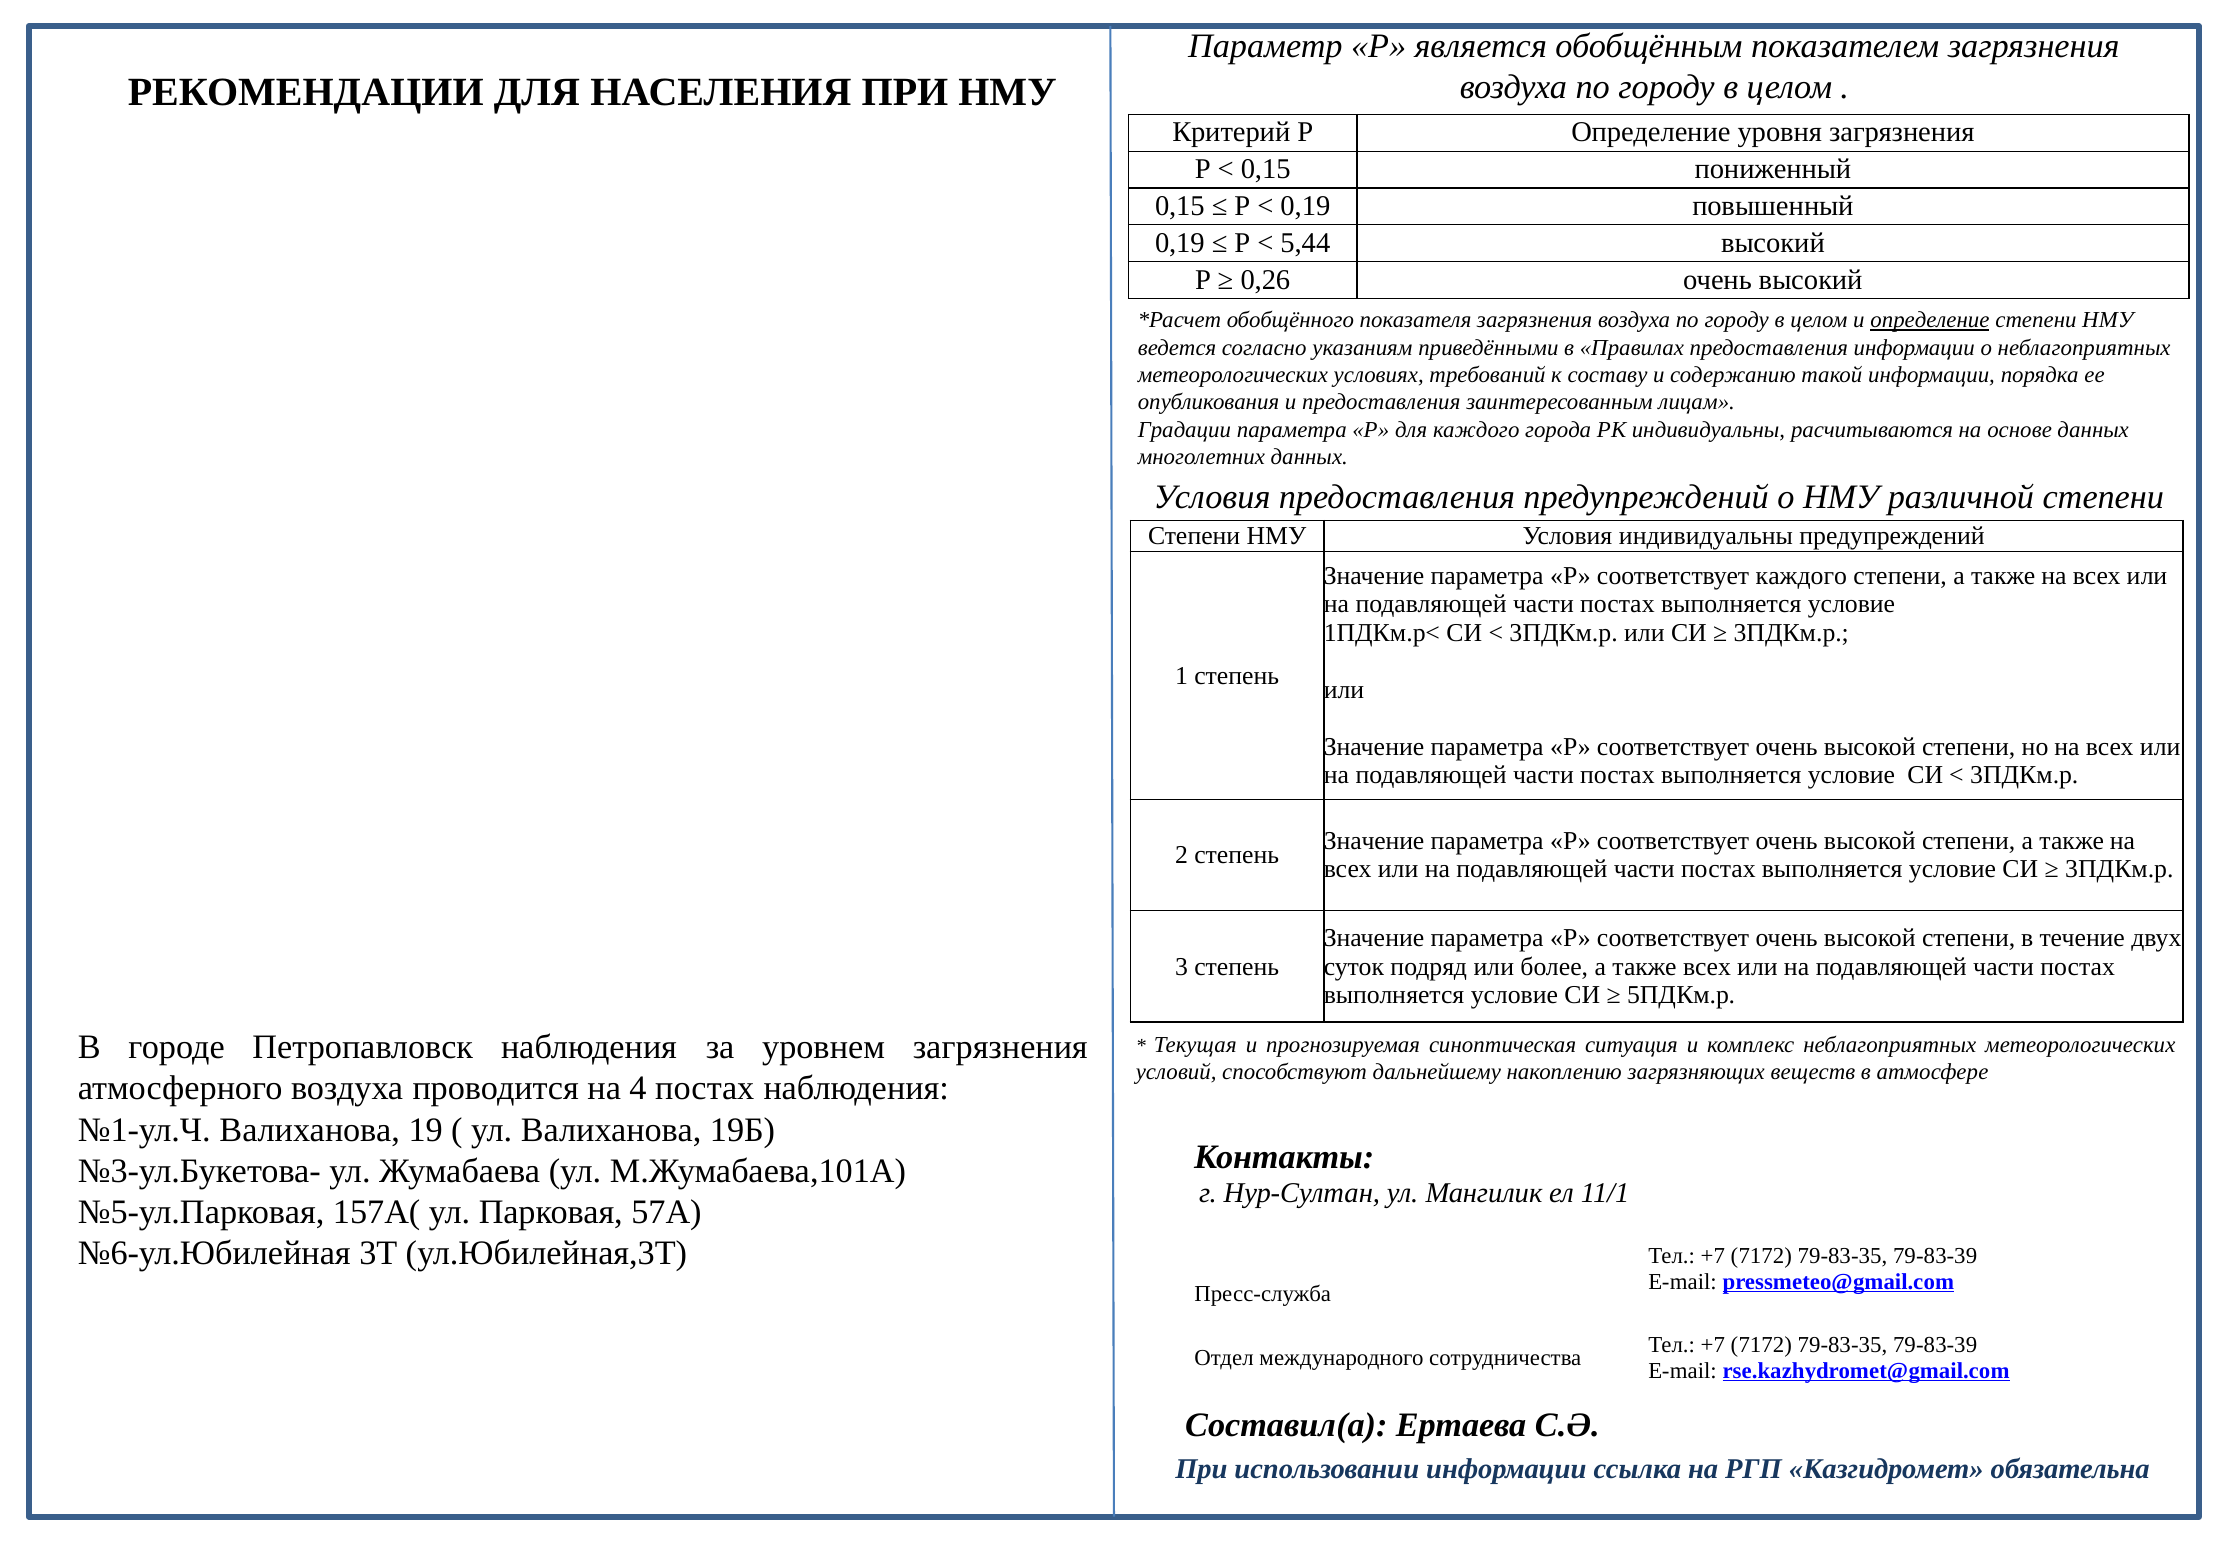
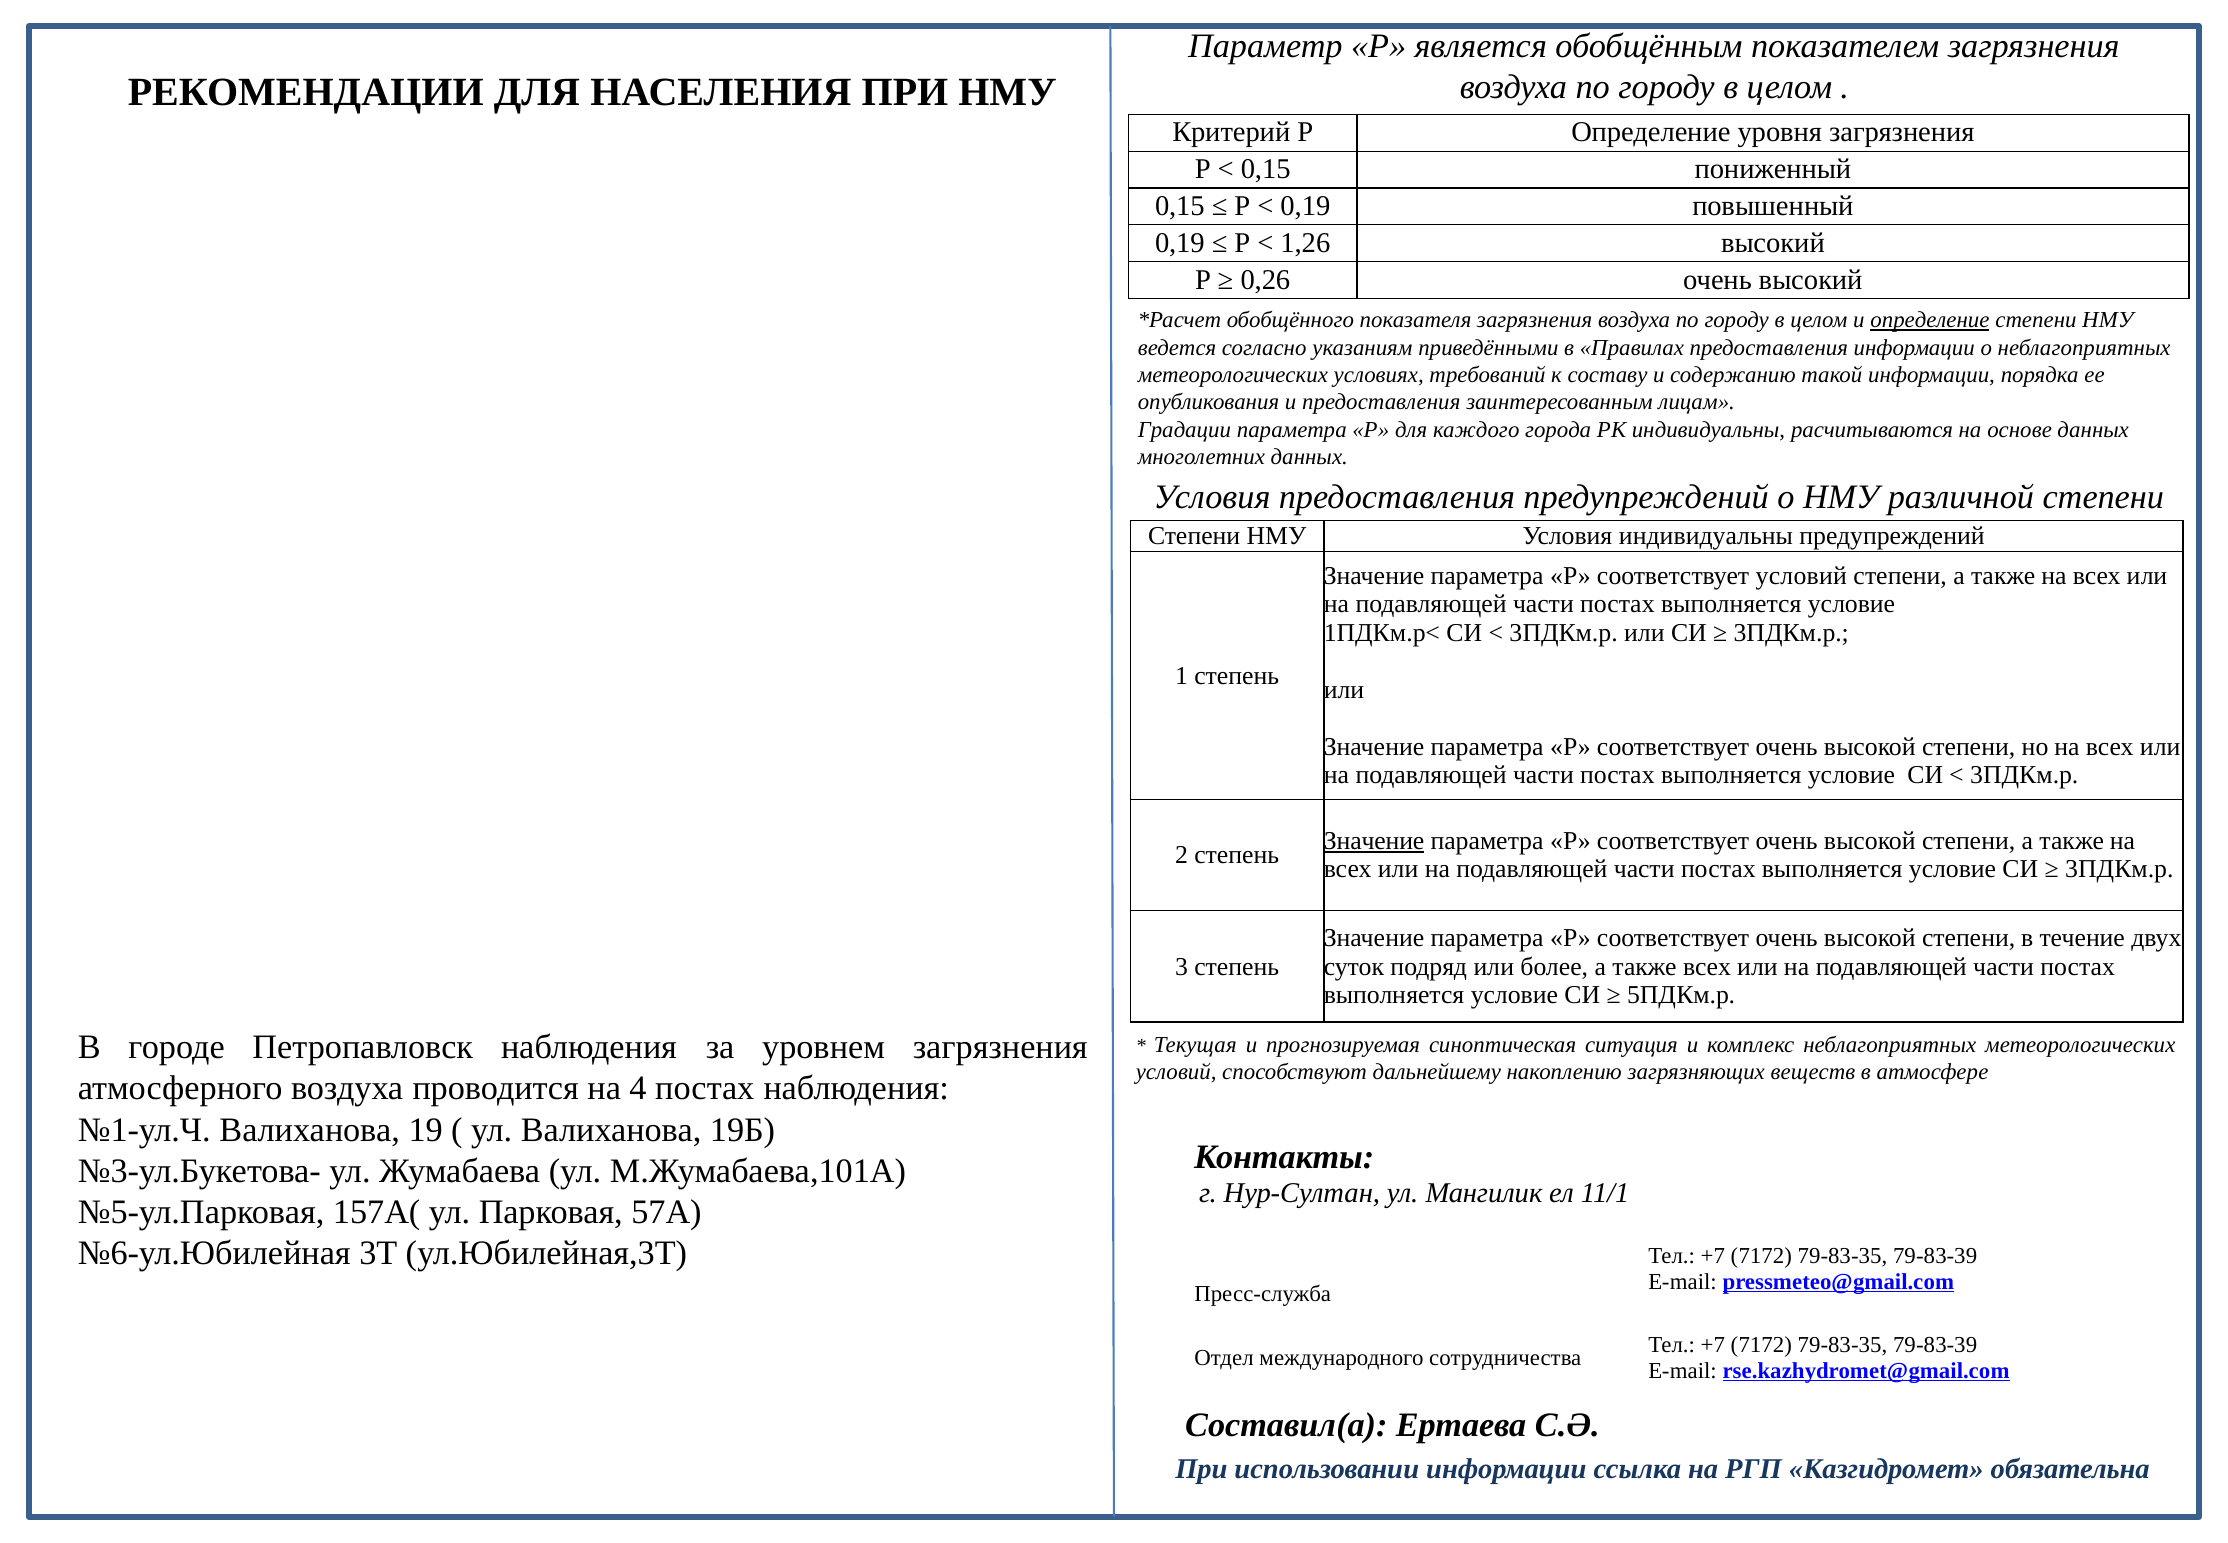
5,44: 5,44 -> 1,26 (1305, 243)
соответствует каждого: каждого -> условий (1801, 576)
Значение underline: none -> present (1374, 841)
